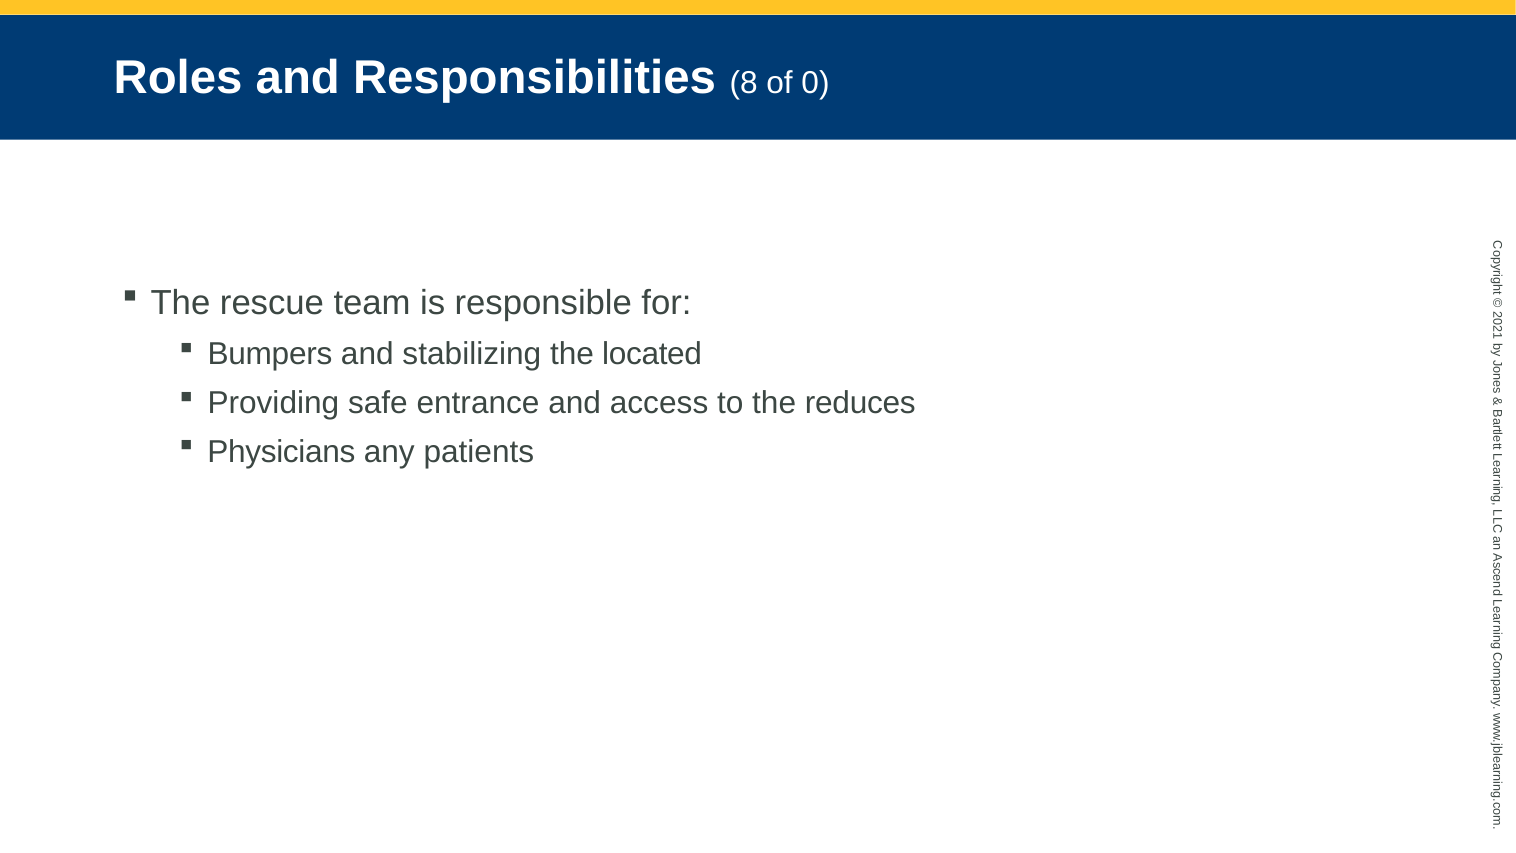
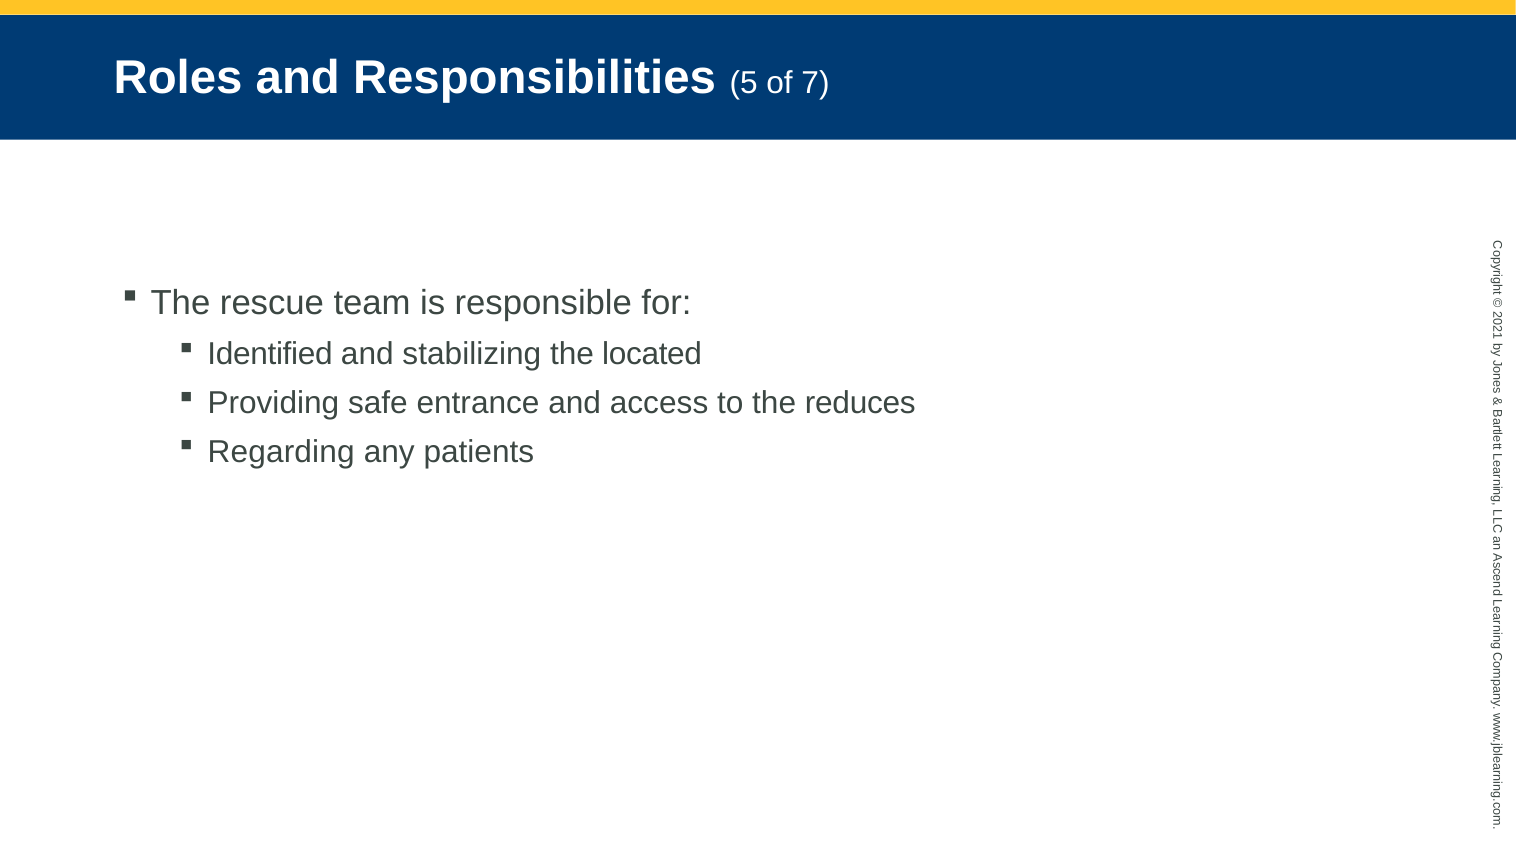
8: 8 -> 5 (744, 83)
of 0: 0 -> 7 (816, 83)
Bumpers: Bumpers -> Identified (270, 354)
Physicians: Physicians -> Regarding (281, 452)
